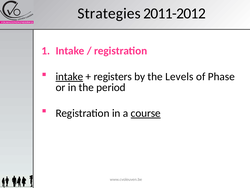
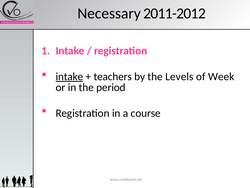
Strategies: Strategies -> Necessary (109, 13)
registers: registers -> teachers (113, 76)
Phase: Phase -> Week (221, 76)
course underline: present -> none (146, 113)
